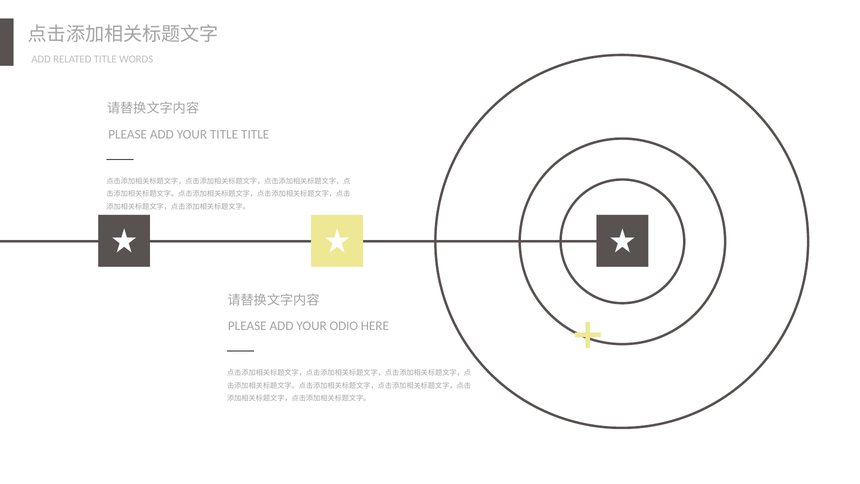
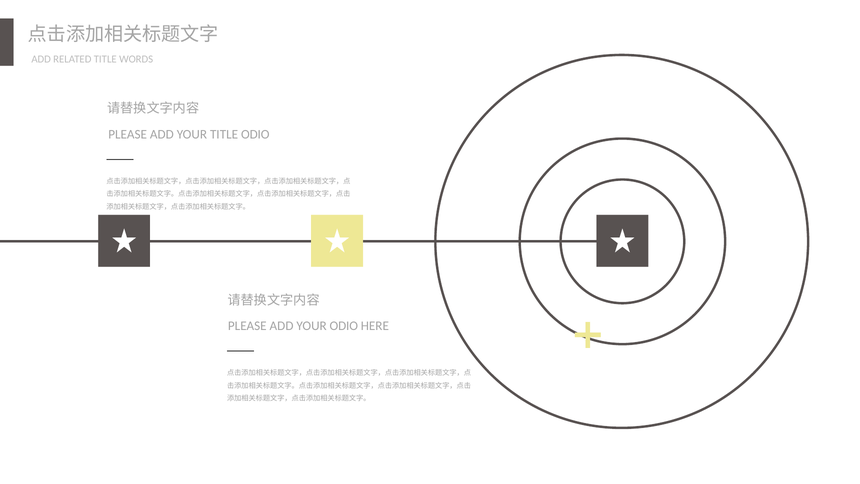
TITLE TITLE: TITLE -> ODIO (255, 134)
